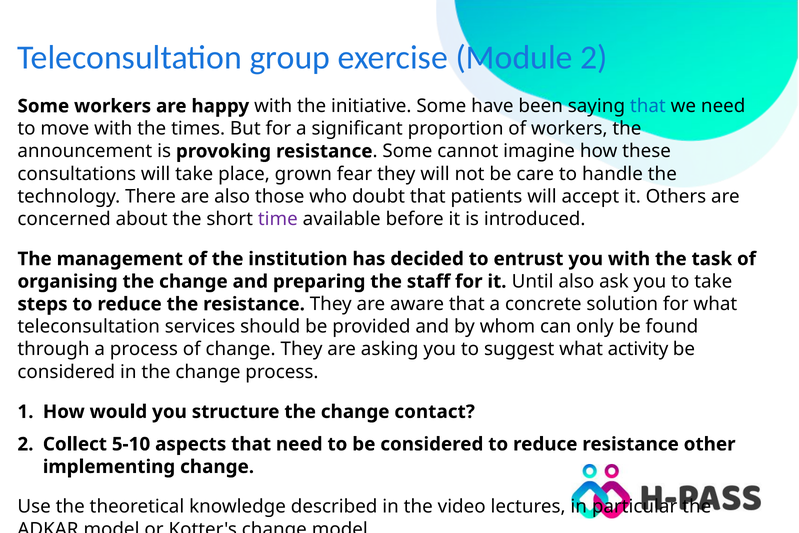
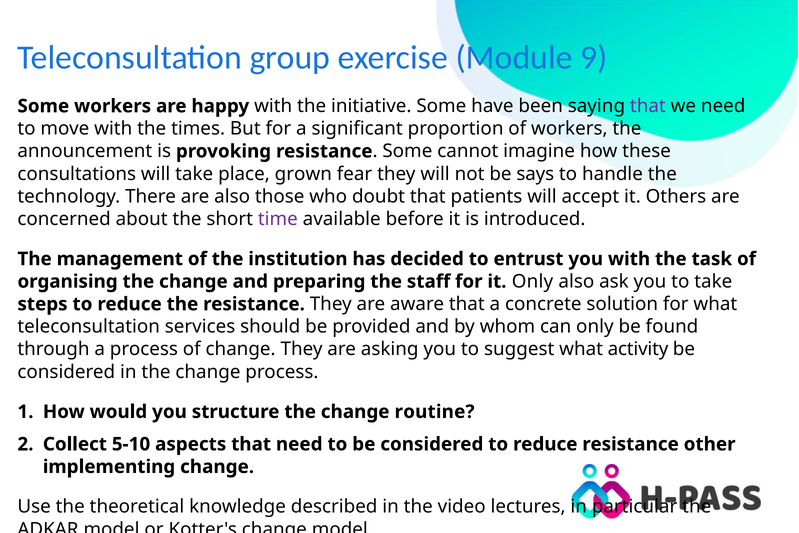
Module 2: 2 -> 9 (594, 58)
that colour: blue -> purple (648, 106)
care: care -> says (535, 174)
it Until: Until -> Only (532, 281)
contact: contact -> routine (435, 411)
